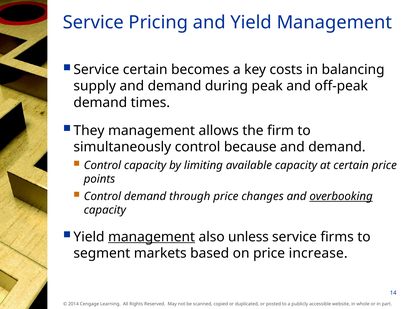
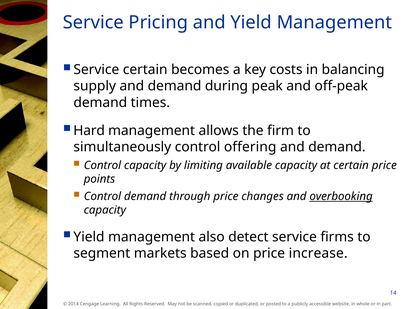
They: They -> Hard (89, 131)
because: because -> offering (250, 147)
management underline: present -> none (152, 237)
unless: unless -> detect (248, 237)
